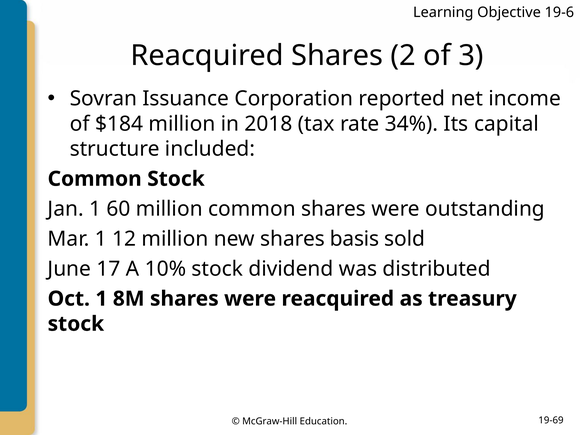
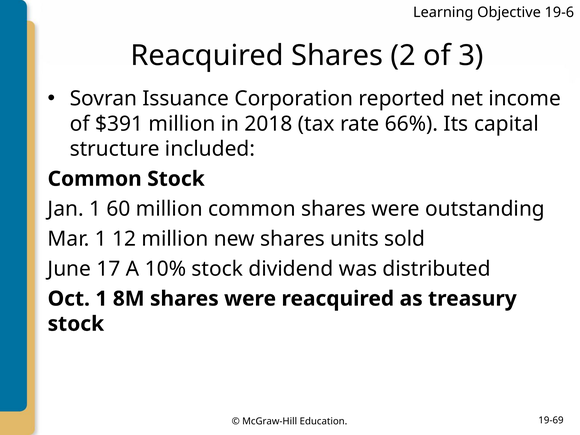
$184: $184 -> $391 (119, 124)
34%: 34% -> 66% (411, 124)
basis: basis -> units (355, 239)
